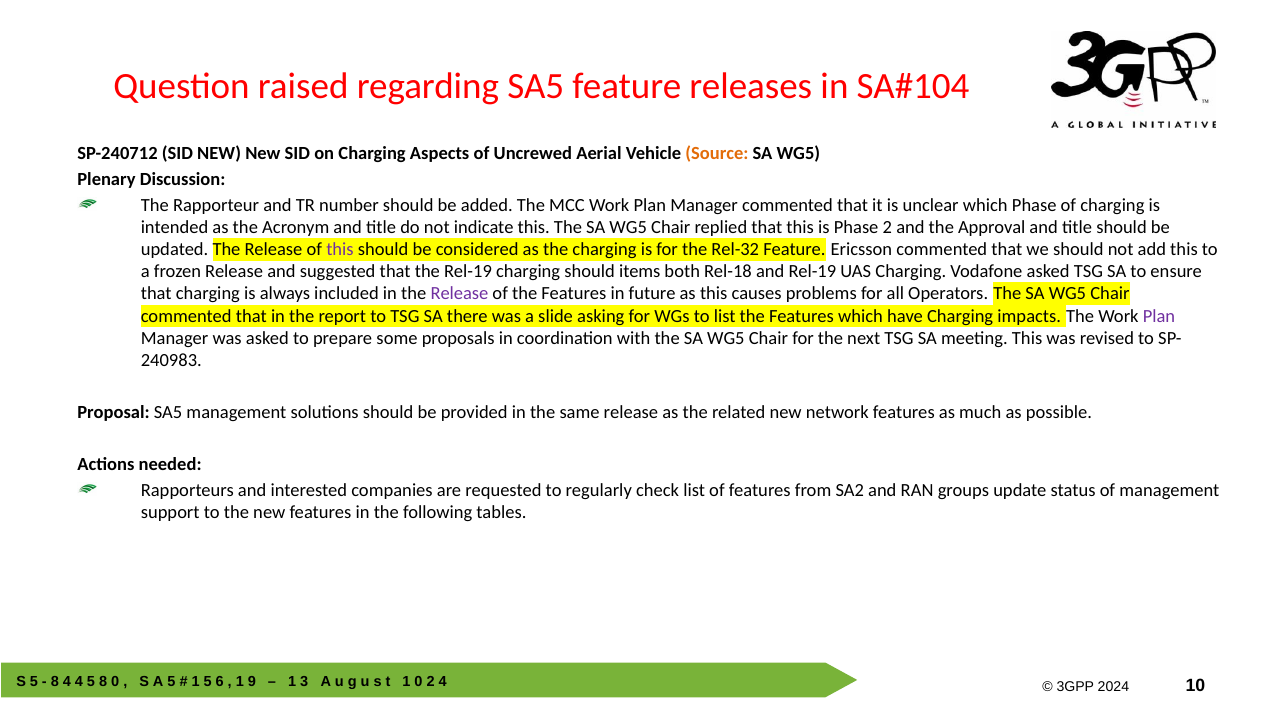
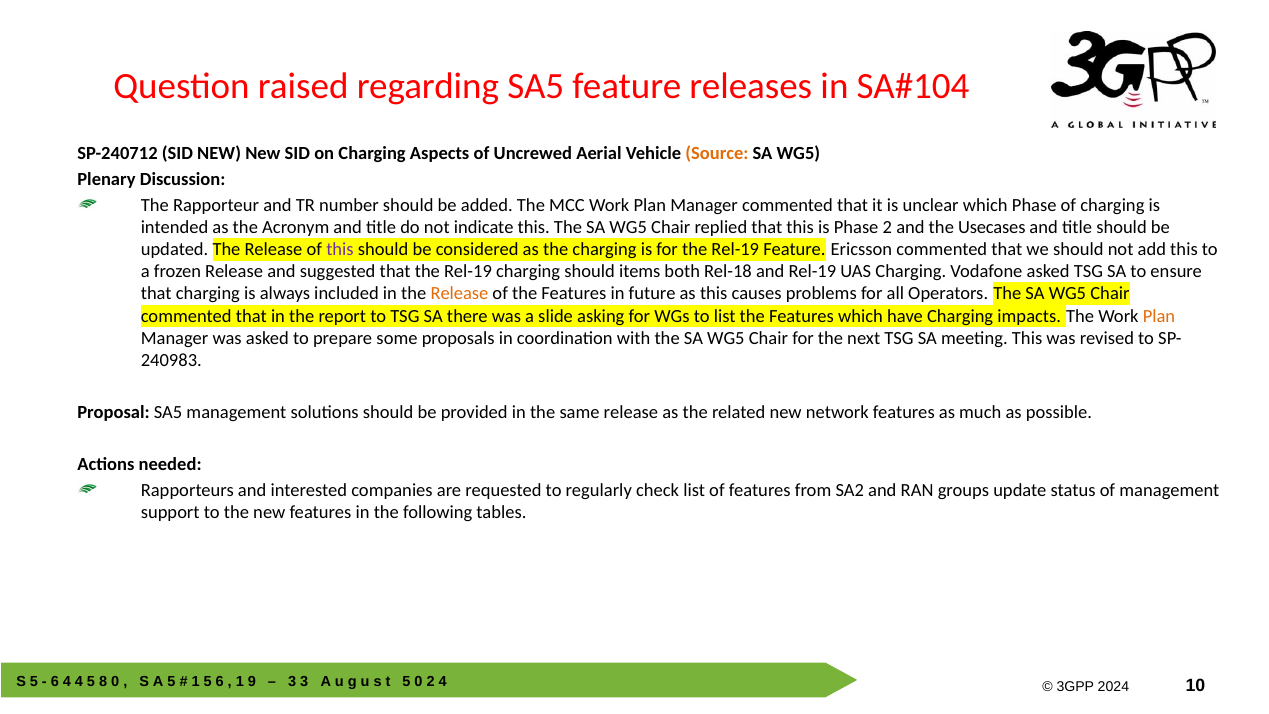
Approval: Approval -> Usecases (992, 227)
for the Rel-32: Rel-32 -> Rel-19 (735, 249)
Release colour: purple -> orange (459, 294)
Plan colour: purple -> orange (1159, 316)
8: 8 -> 6 (55, 682)
1: 1 -> 3 (292, 682)
1: 1 -> 5 (406, 682)
